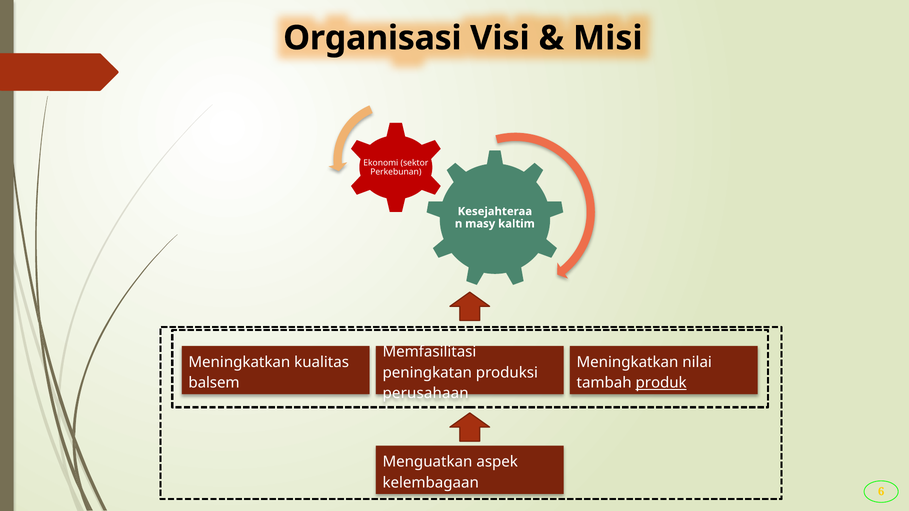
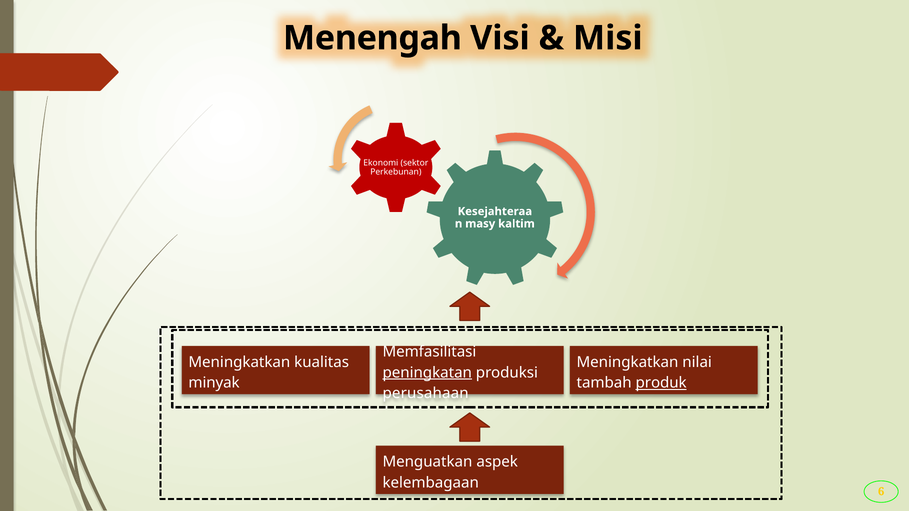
Organisasi: Organisasi -> Menengah (372, 38)
peningkatan underline: none -> present (427, 373)
balsem: balsem -> minyak (214, 383)
